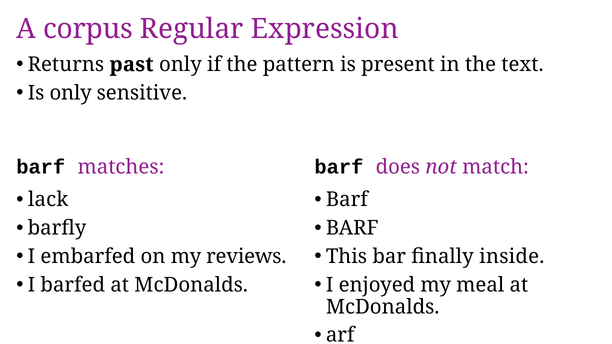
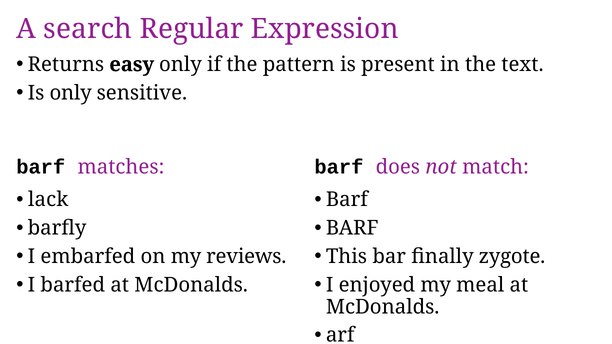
corpus: corpus -> search (88, 29)
past: past -> easy (132, 65)
inside: inside -> zygote (512, 257)
